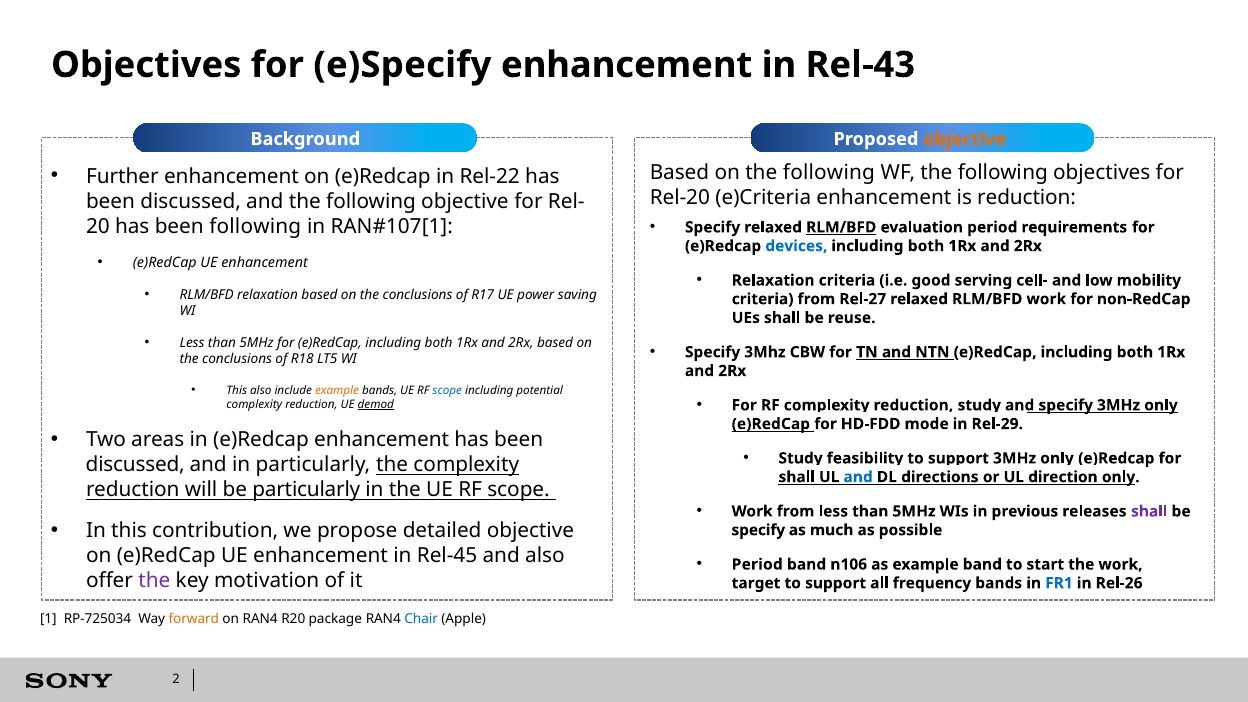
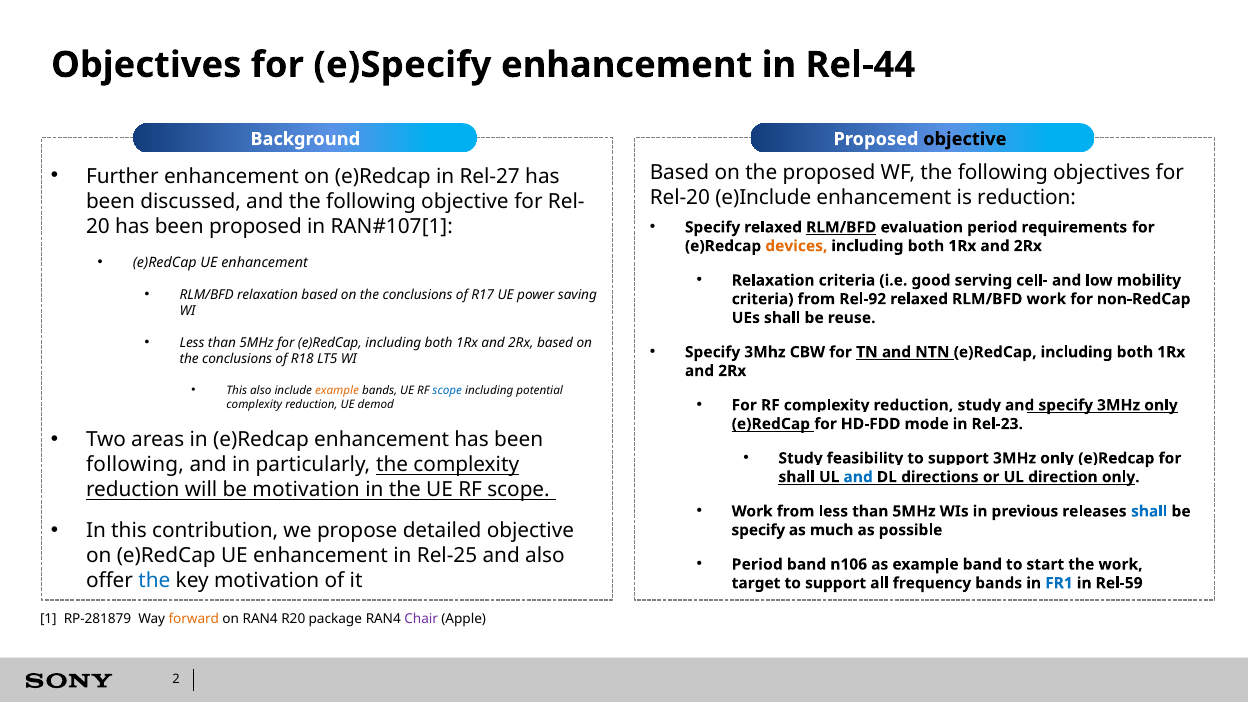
Rel-43: Rel-43 -> Rel-44 (860, 65)
objective colour: orange -> black (965, 139)
Rel-22: Rel-22 -> Rel-27 (490, 176)
on the following: following -> proposed (829, 173)
e)Criteria: e)Criteria -> e)Include (763, 198)
been following: following -> proposed (255, 226)
devices colour: blue -> orange (796, 246)
Rel-27: Rel-27 -> Rel-92 (863, 299)
demod underline: present -> none (376, 404)
Rel-29: Rel-29 -> Rel-23 (997, 424)
discussed: discussed -> following (135, 465)
be particularly: particularly -> motivation (306, 490)
shall colour: purple -> blue (1149, 511)
Rel-45: Rel-45 -> Rel-25 (447, 555)
the colour: purple -> blue (154, 580)
Rel-26: Rel-26 -> Rel-59 (1119, 583)
RP-725034: RP-725034 -> RP-281879 (98, 619)
Chair colour: blue -> purple (421, 619)
